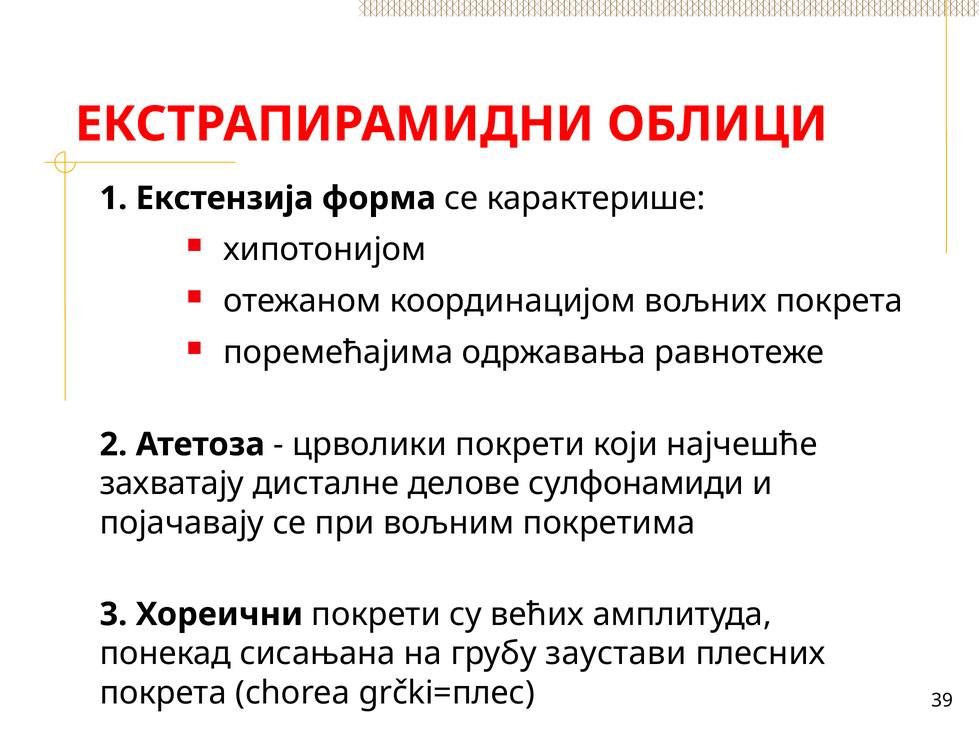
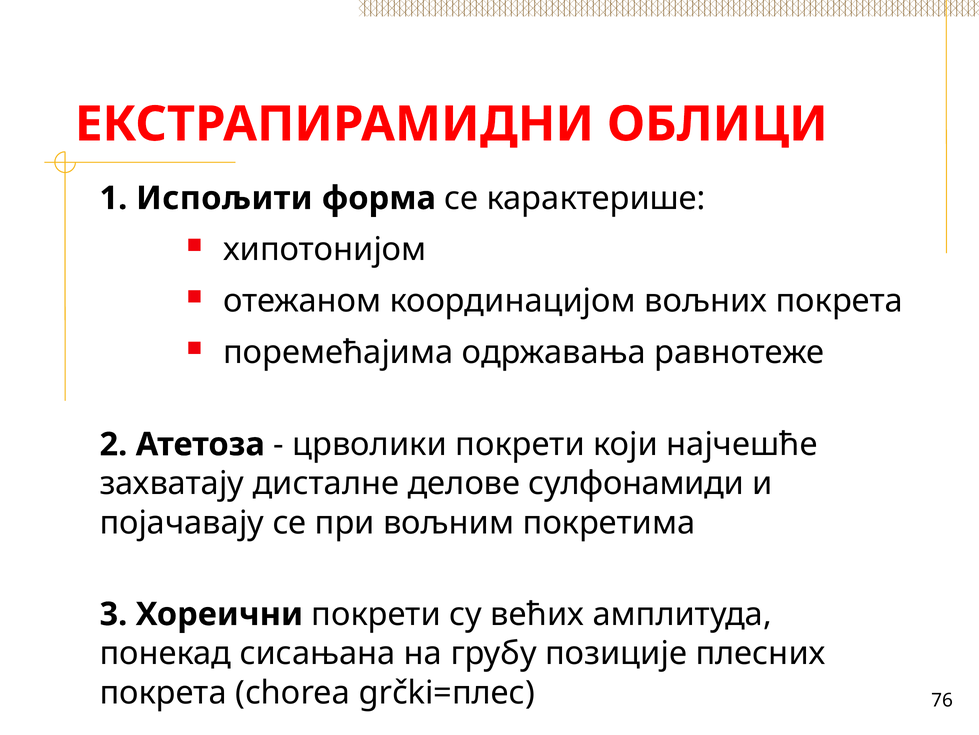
Екстензија: Екстензија -> Испољити (224, 198)
заустави: заустави -> позиције (616, 653)
39: 39 -> 76 (942, 700)
